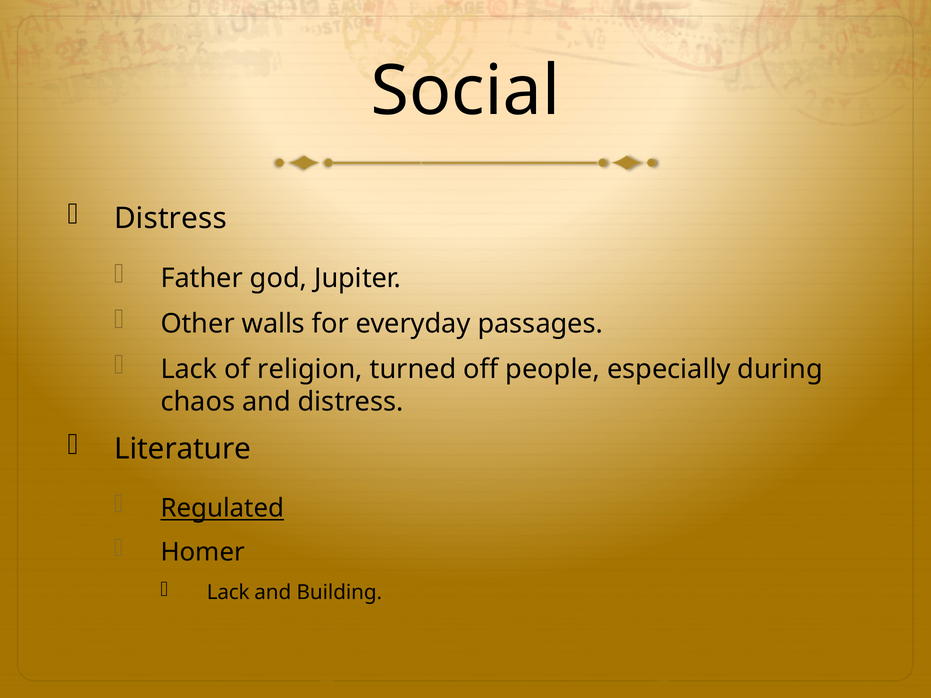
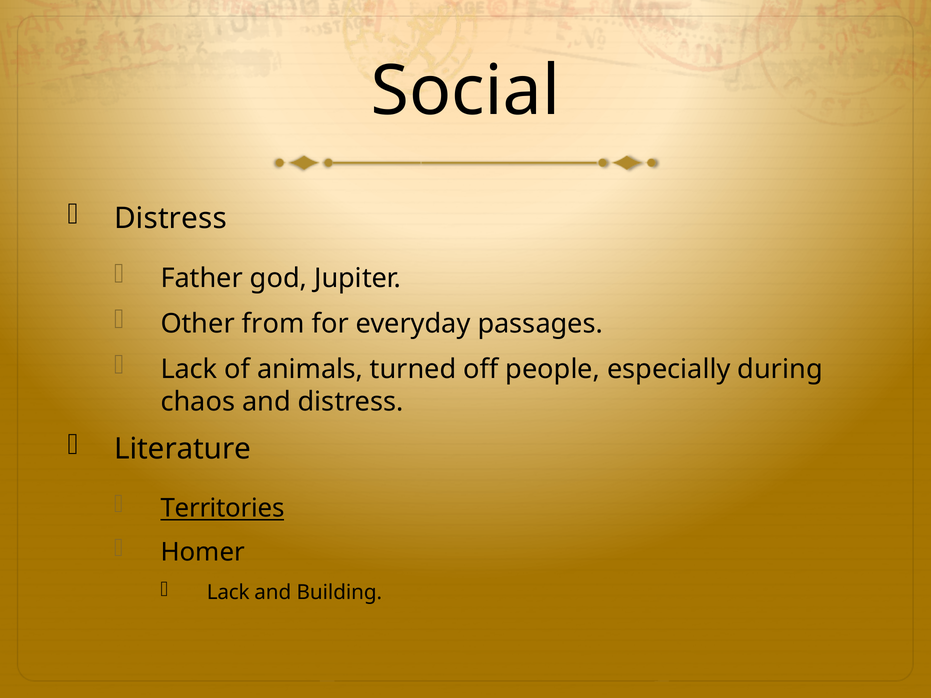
walls: walls -> from (273, 324)
religion: religion -> animals (310, 369)
Regulated: Regulated -> Territories (223, 508)
